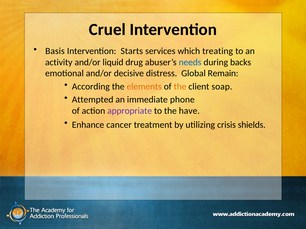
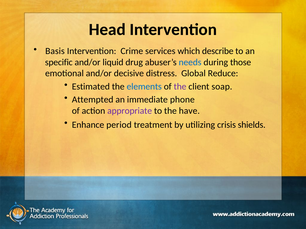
Cruel: Cruel -> Head (107, 29)
Starts: Starts -> Crime (132, 51)
treating: treating -> describe (218, 51)
activity: activity -> specific (59, 62)
backs: backs -> those (241, 62)
Remain: Remain -> Reduce (223, 74)
According: According -> Estimated (91, 87)
elements colour: orange -> blue (144, 87)
the colour: orange -> purple (180, 87)
cancer: cancer -> period (119, 125)
